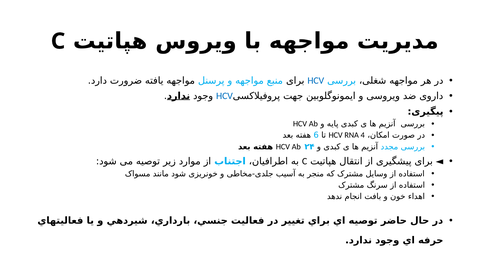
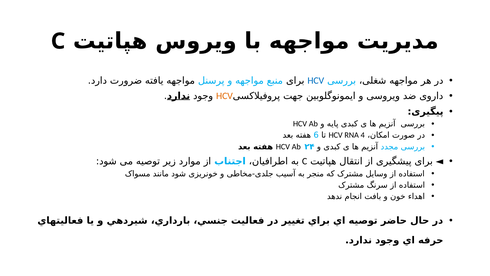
HCV colour: blue -> orange (224, 96)
